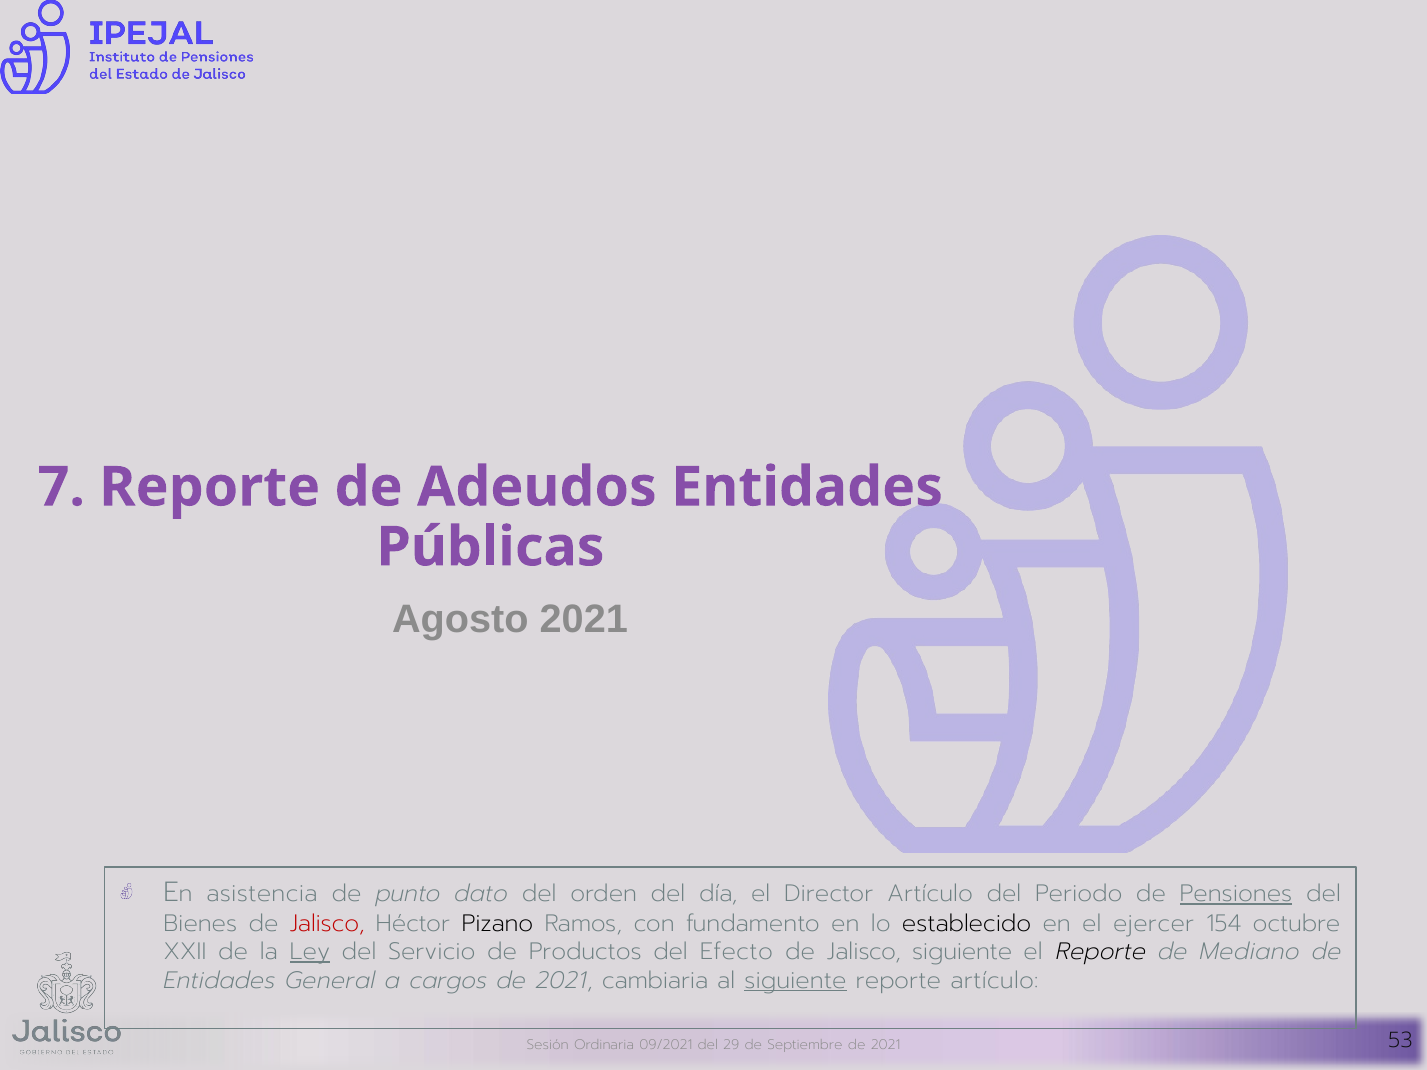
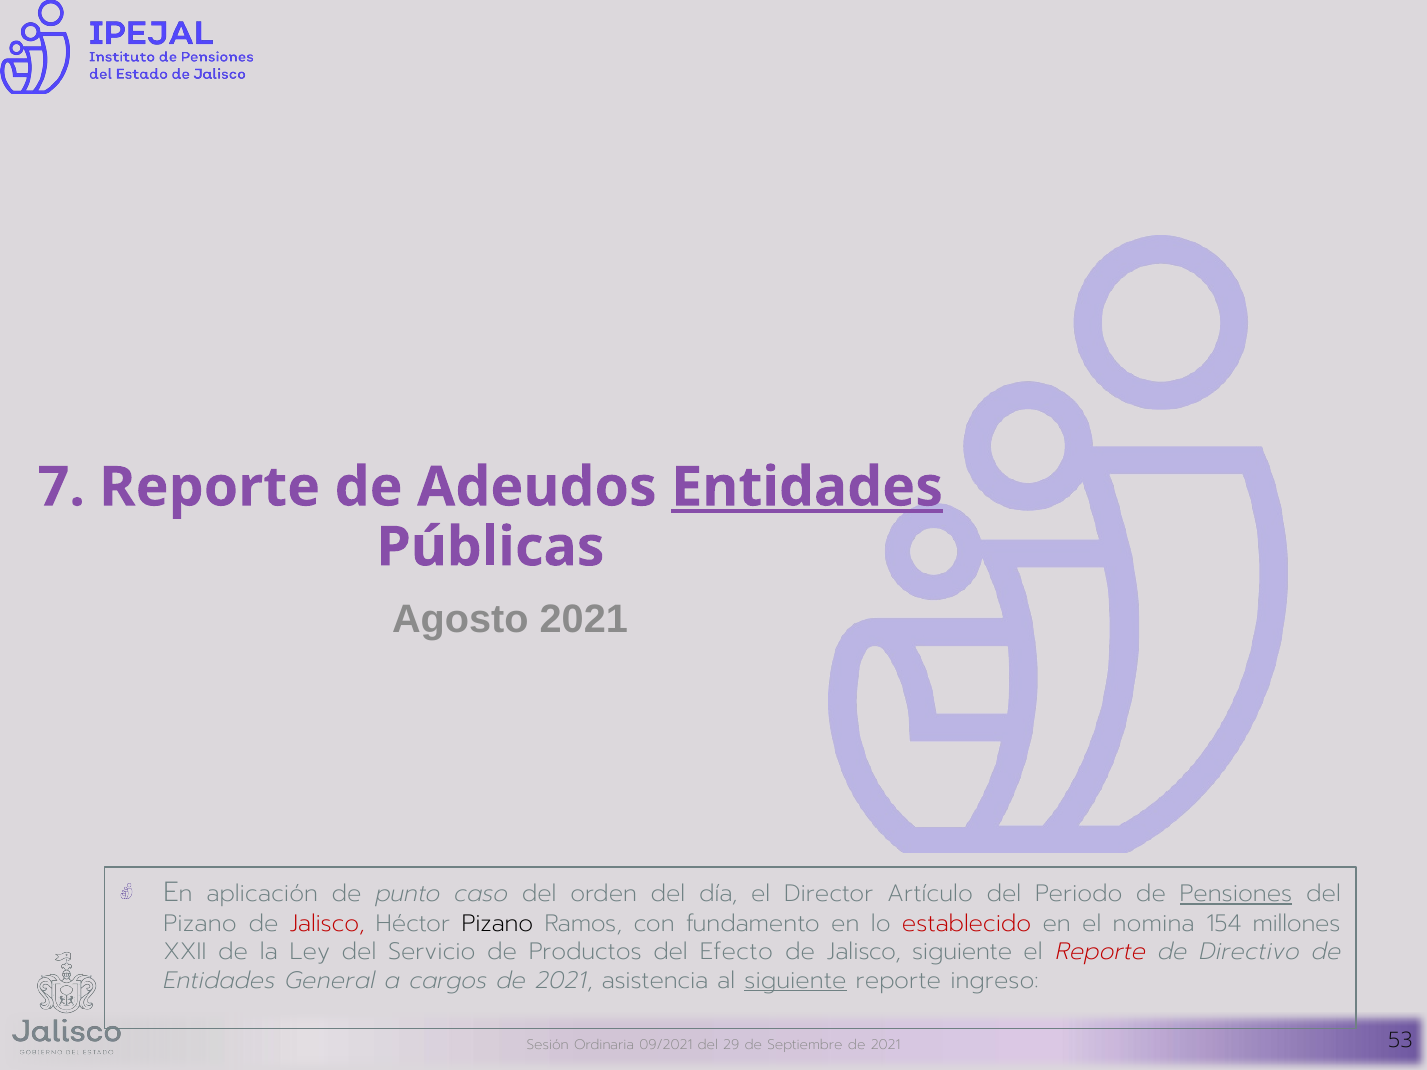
Entidades underline: none -> present (807, 487)
asistencia: asistencia -> aplicación (262, 894)
dato: dato -> caso (481, 894)
Bienes: Bienes -> Pizano (200, 923)
establecido colour: black -> red (967, 923)
ejercer: ejercer -> nomina (1154, 923)
octubre: octubre -> millones (1296, 923)
Ley underline: present -> none (310, 952)
Reporte colour: black -> red (1101, 952)
Mediano: Mediano -> Directivo (1250, 952)
cambiaria: cambiaria -> asistencia (655, 981)
reporte artículo: artículo -> ingreso (995, 981)
